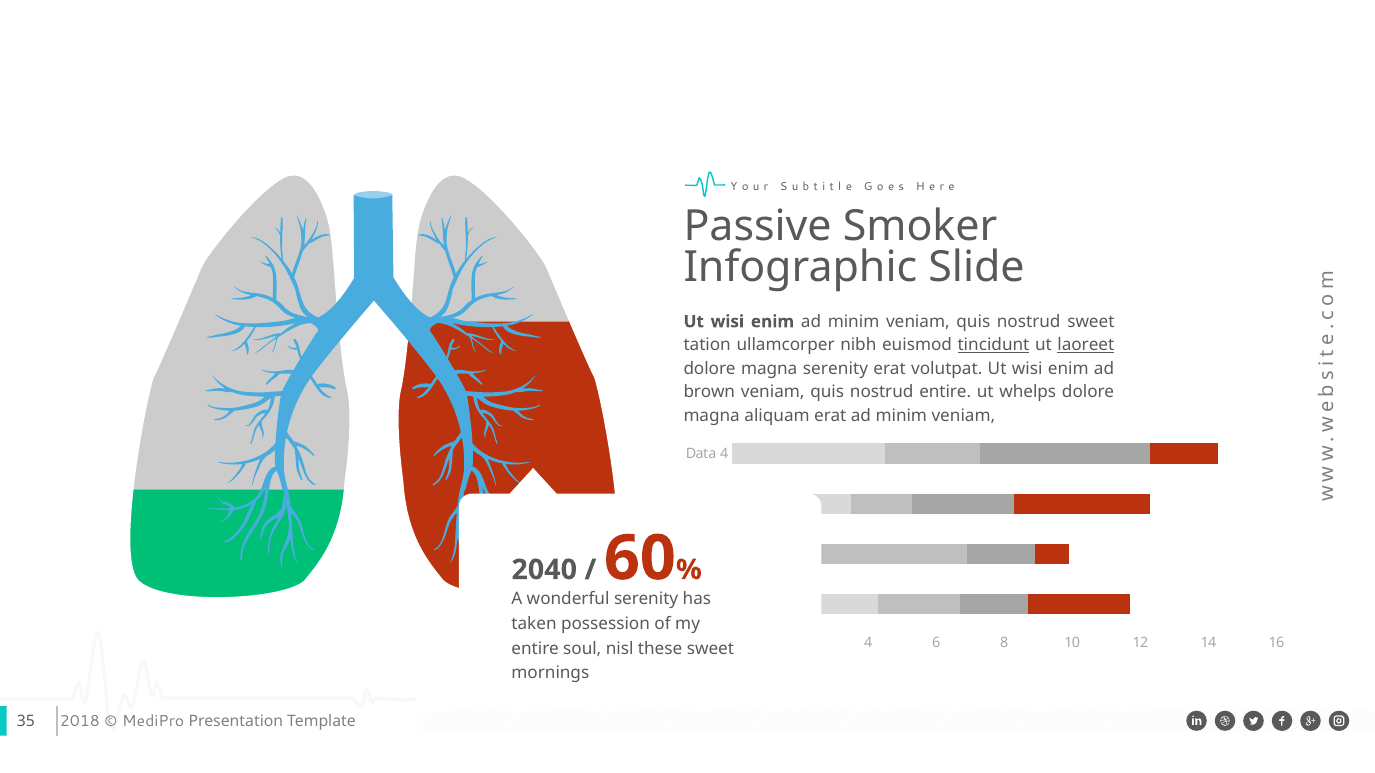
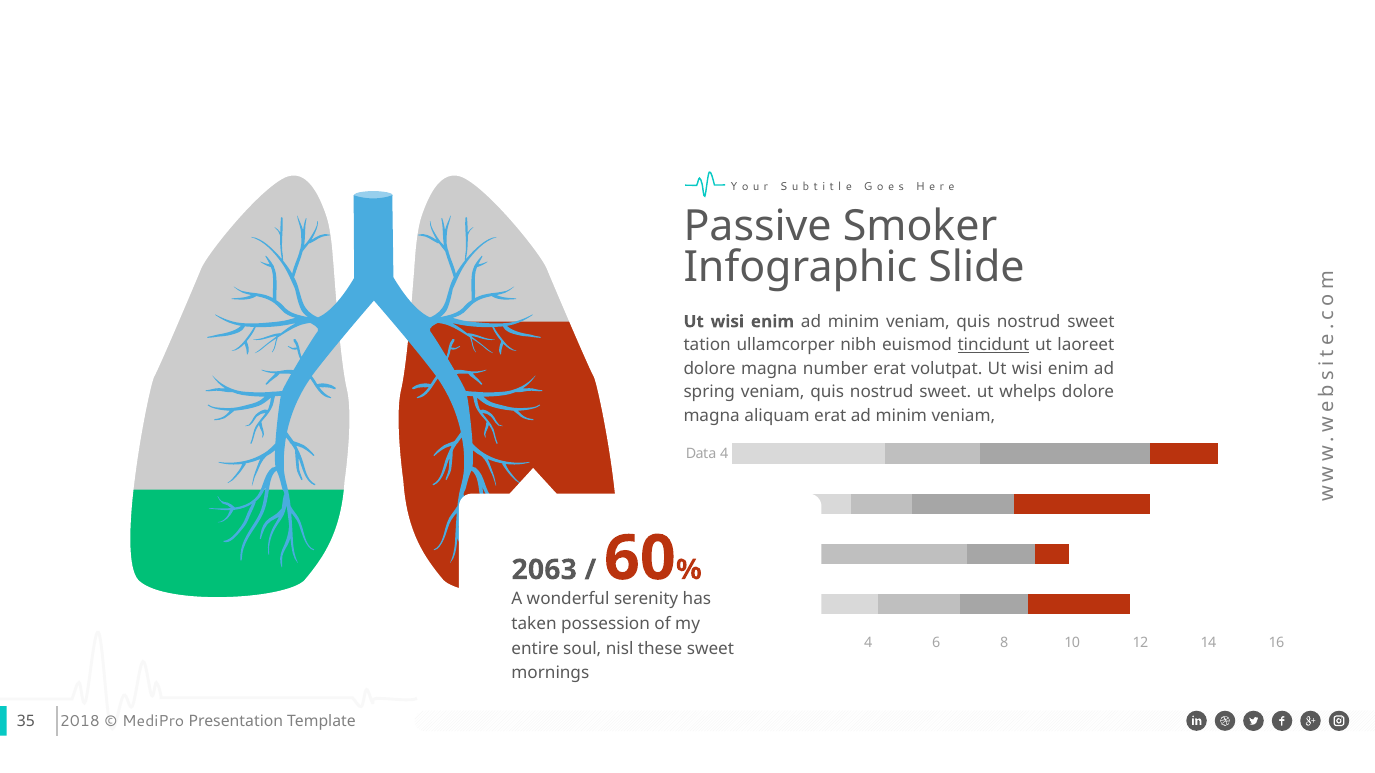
laoreet underline: present -> none (1086, 345)
magna serenity: serenity -> number (835, 369)
brown: brown -> spring (709, 392)
entire: entire -> sweet (945, 392)
2040: 2040 -> 2063 (544, 570)
